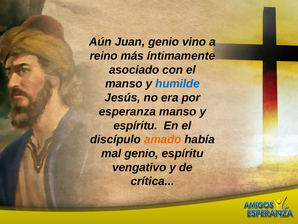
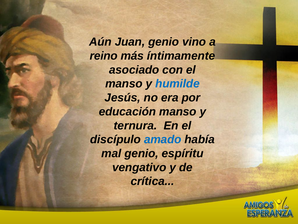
esperanza: esperanza -> educación (127, 111)
espíritu: espíritu -> ternura (135, 125)
amado colour: orange -> blue (163, 139)
